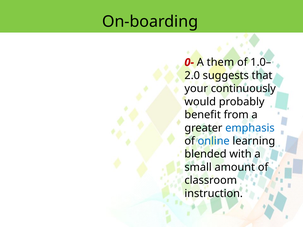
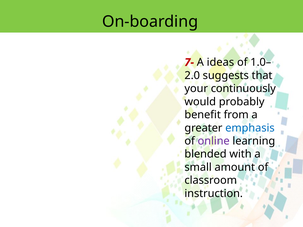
0-: 0- -> 7- (189, 62)
them: them -> ideas (220, 62)
online colour: blue -> purple (214, 141)
